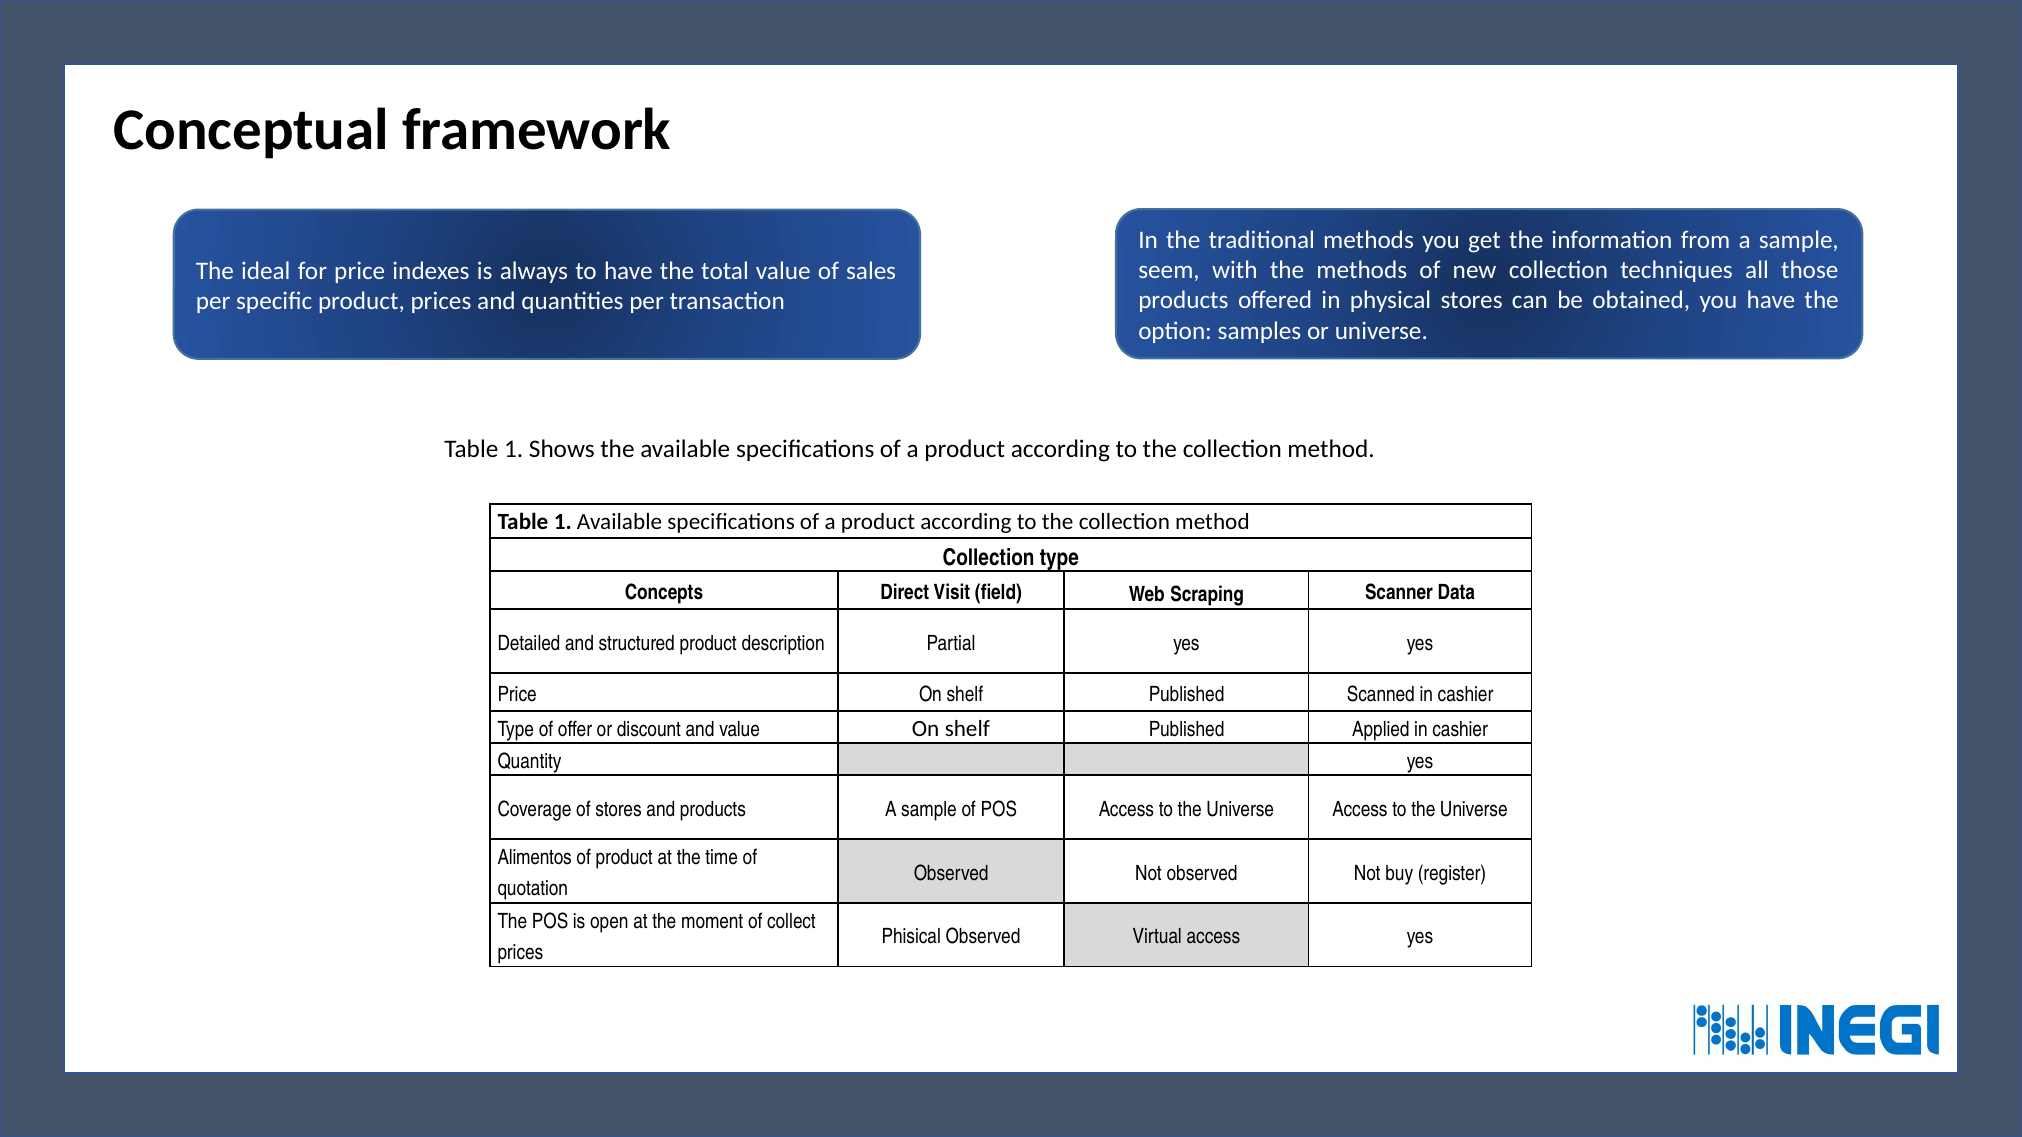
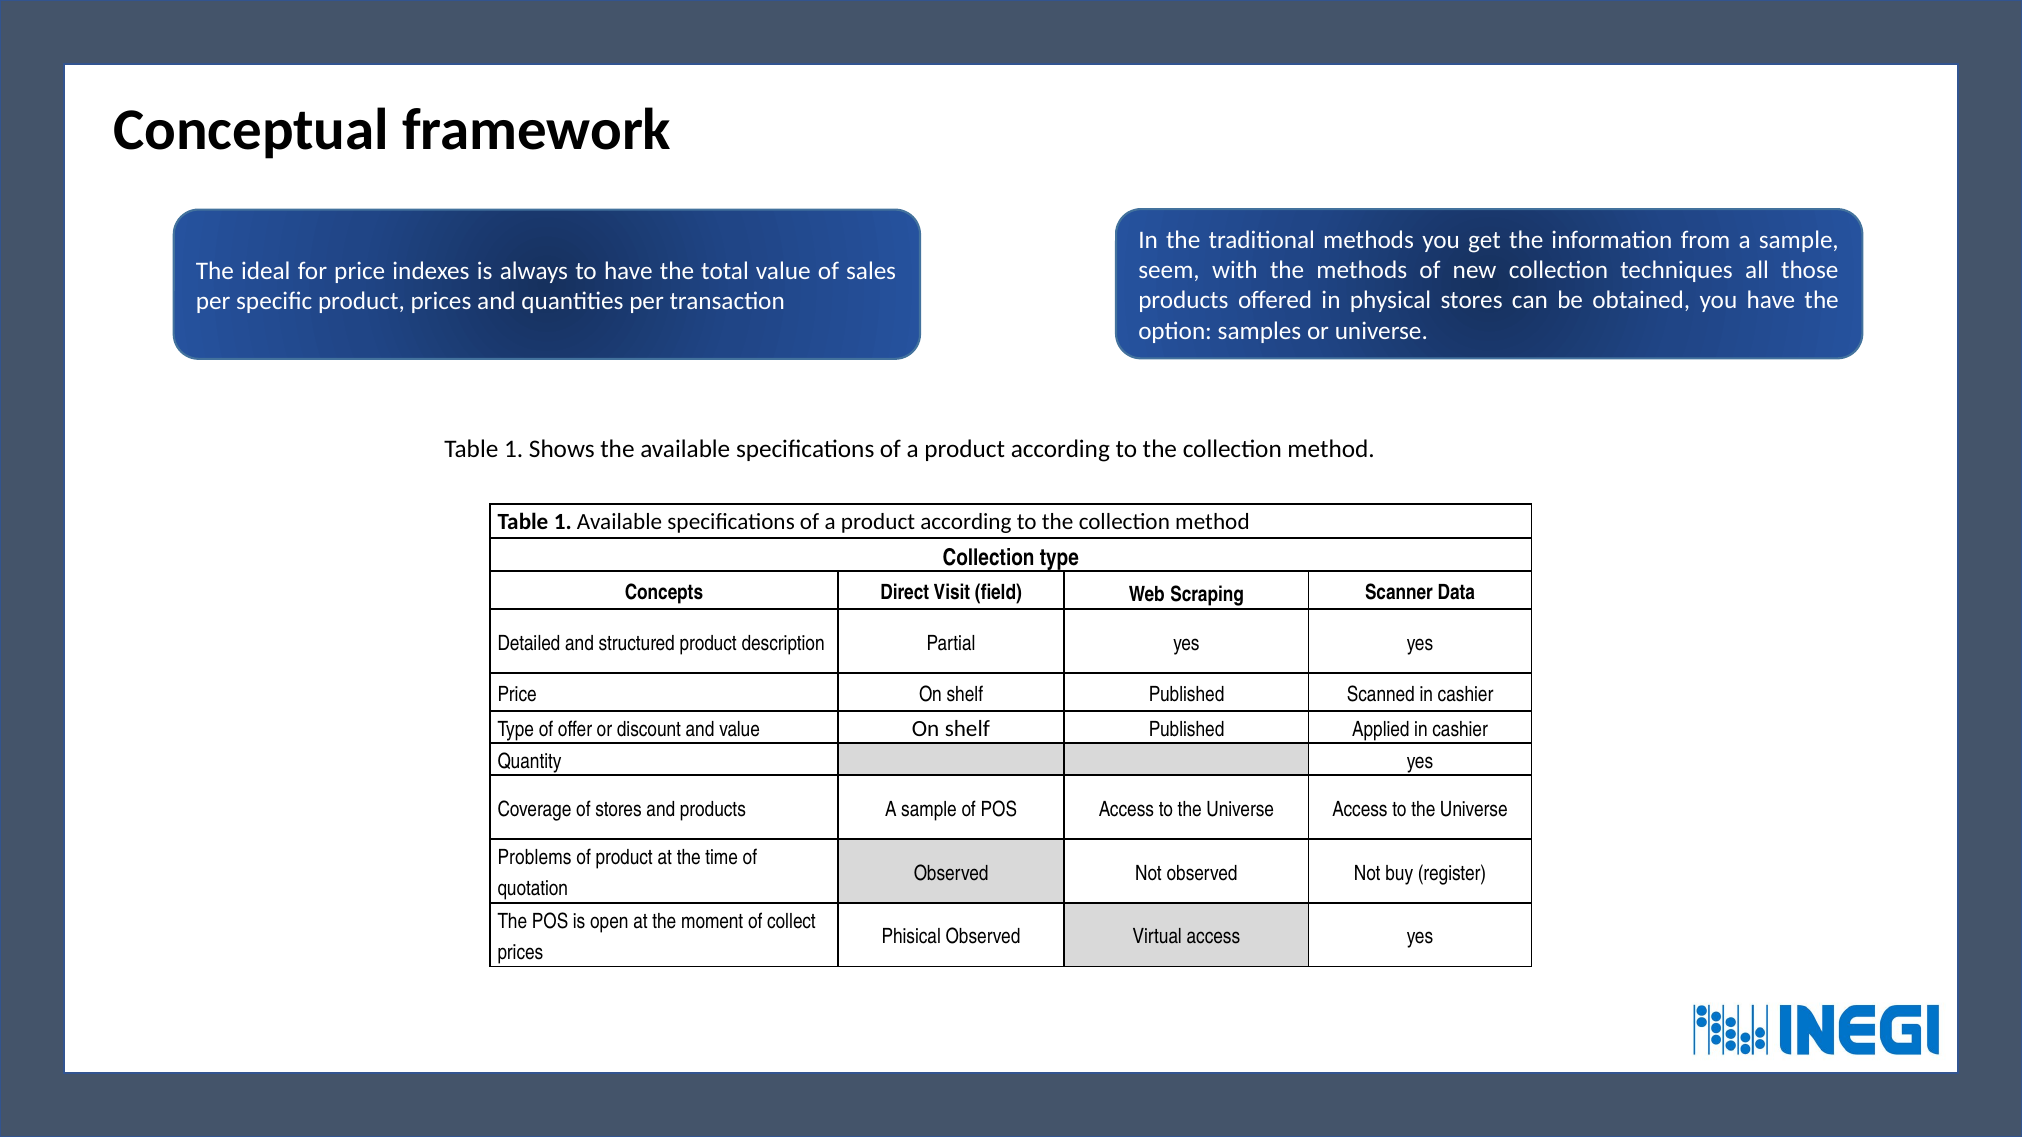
Alimentos: Alimentos -> Problems (535, 858)
